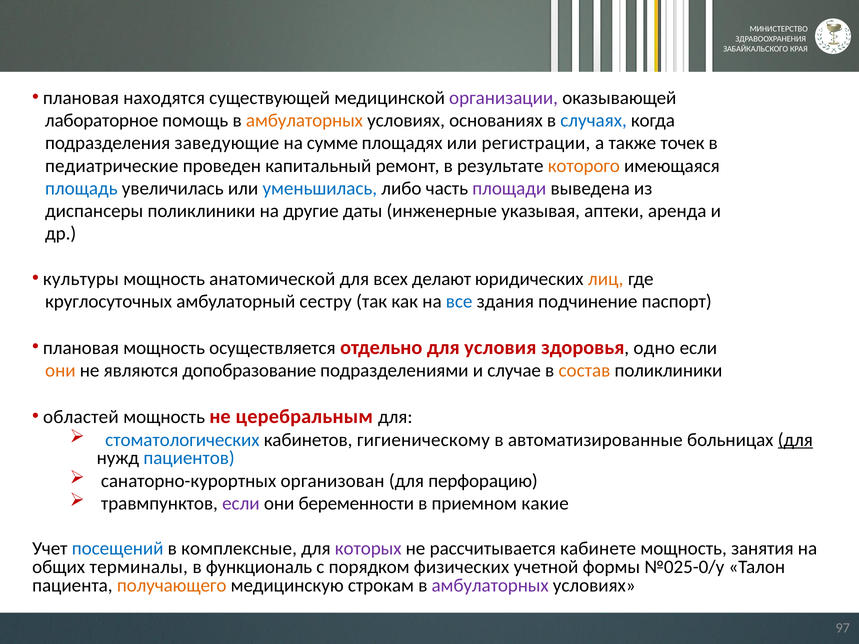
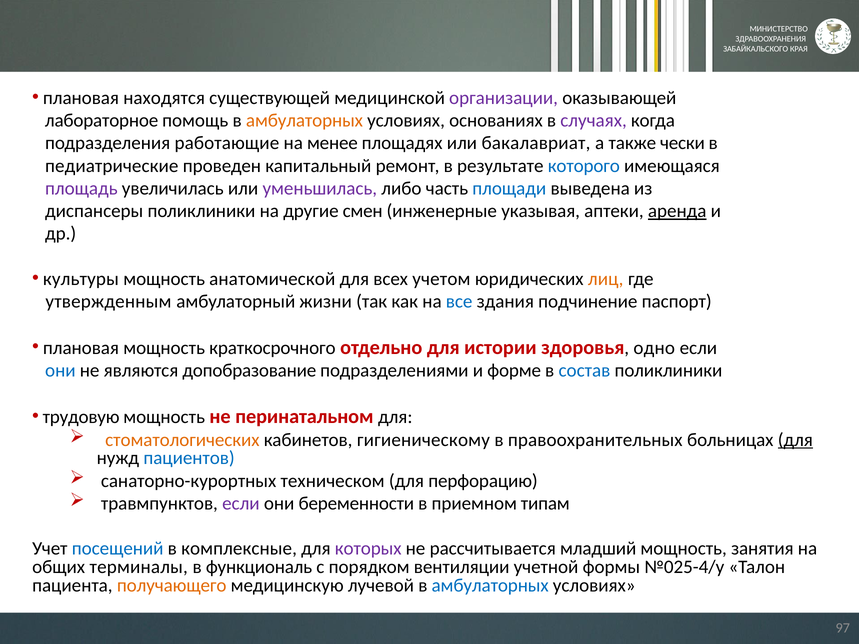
случаях colour: blue -> purple (594, 121)
заведующие: заведующие -> работающие (227, 143)
сумме: сумме -> менее (332, 143)
регистрации: регистрации -> бакалавриат (536, 143)
точек: точек -> чески (682, 143)
которого colour: orange -> blue (584, 166)
площадь colour: blue -> purple (81, 189)
уменьшилась colour: blue -> purple (320, 189)
площади colour: purple -> blue (509, 189)
даты: даты -> смен (363, 211)
аренда underline: none -> present (677, 211)
делают: делают -> учетом (441, 279)
круглосуточных: круглосуточных -> утвержденным (108, 302)
сестру: сестру -> жизни (326, 302)
осуществляется: осуществляется -> краткосрочного (272, 348)
условия: условия -> истории (500, 348)
они colour: orange -> blue (60, 371)
случае: случае -> форме (514, 371)
состав colour: orange -> blue (584, 371)
областей: областей -> трудовую (81, 417)
церебральным: церебральным -> перинатальном (304, 417)
стоматологических colour: blue -> orange (182, 440)
автоматизированные: автоматизированные -> правоохранительных (595, 440)
организован: организован -> техническом (333, 481)
какие: какие -> типам (545, 504)
кабинете: кабинете -> младший (598, 549)
физических: физических -> вентиляции (462, 567)
№025-0/у: №025-0/у -> №025-4/у (684, 567)
строкам: строкам -> лучевой (381, 586)
амбулаторных colour: purple -> blue (490, 586)
